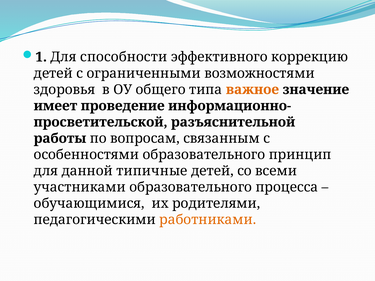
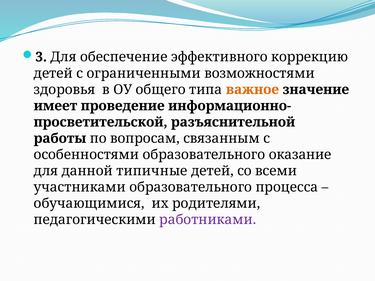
1: 1 -> 3 (41, 57)
способности: способности -> обеспечение (124, 57)
принцип: принцип -> оказание (300, 155)
работниками colour: orange -> purple (208, 220)
